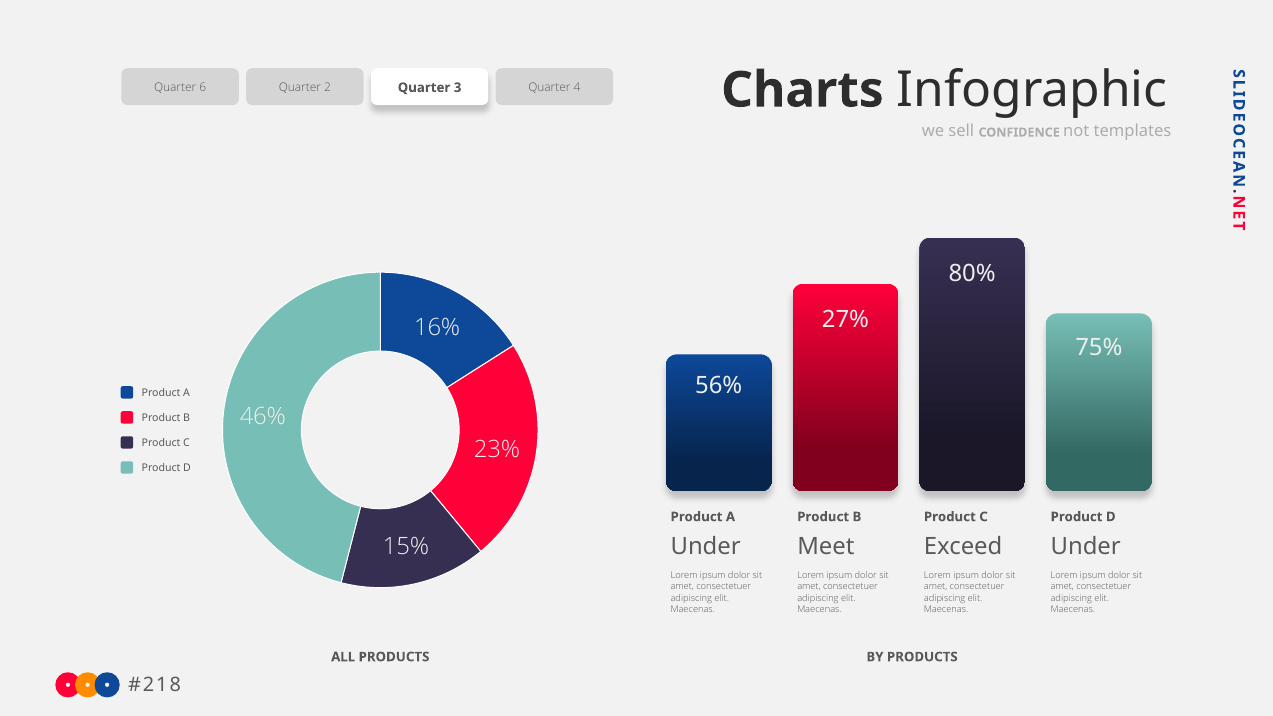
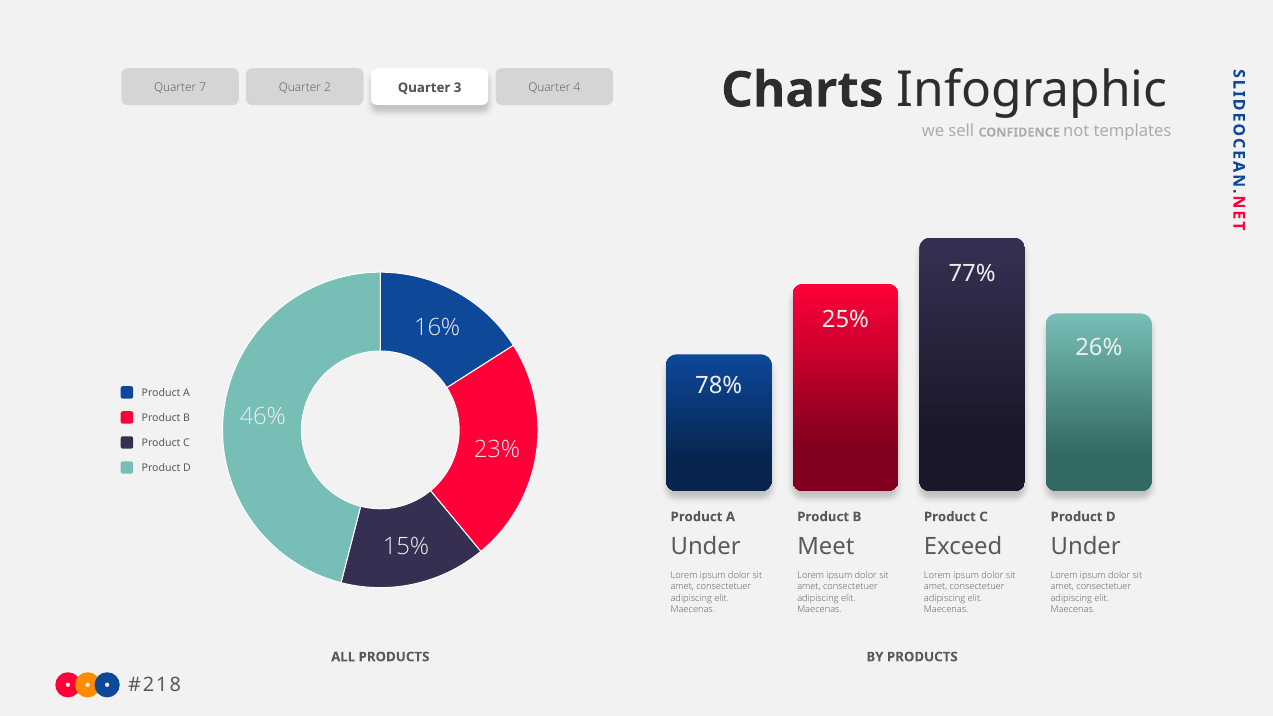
6: 6 -> 7 (203, 88)
80%: 80% -> 77% (972, 274)
27%: 27% -> 25% (845, 320)
75%: 75% -> 26% (1099, 347)
56%: 56% -> 78% (719, 386)
